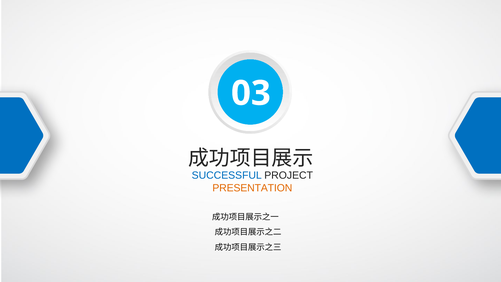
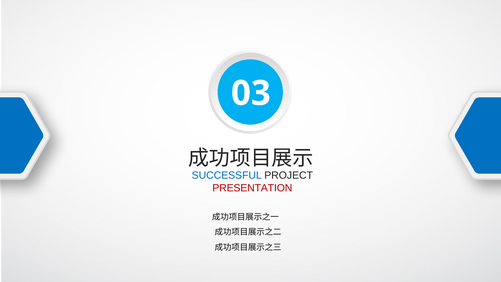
PRESENTATION colour: orange -> red (252, 188)
